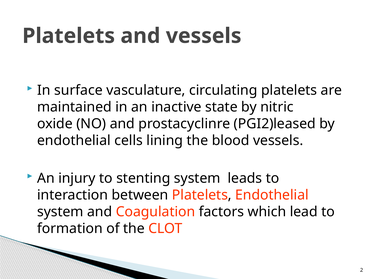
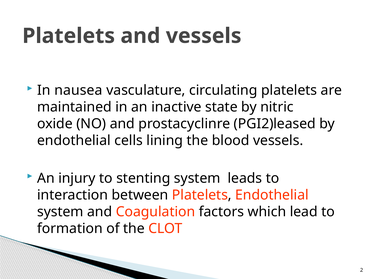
surface: surface -> nausea (78, 90)
